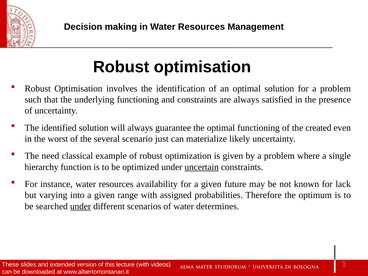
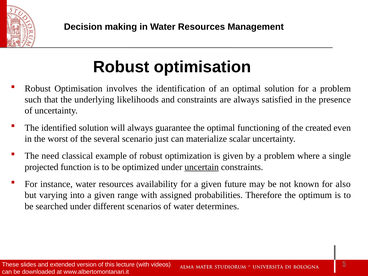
underlying functioning: functioning -> likelihoods (138, 100)
likely: likely -> scalar (240, 139)
hierarchy: hierarchy -> projected (42, 167)
lack: lack -> also (343, 184)
under underline: present -> none (81, 206)
